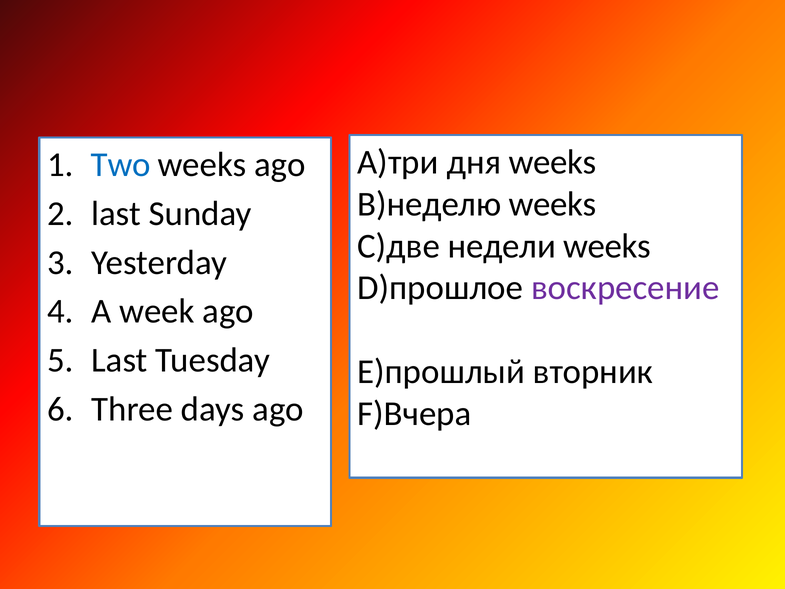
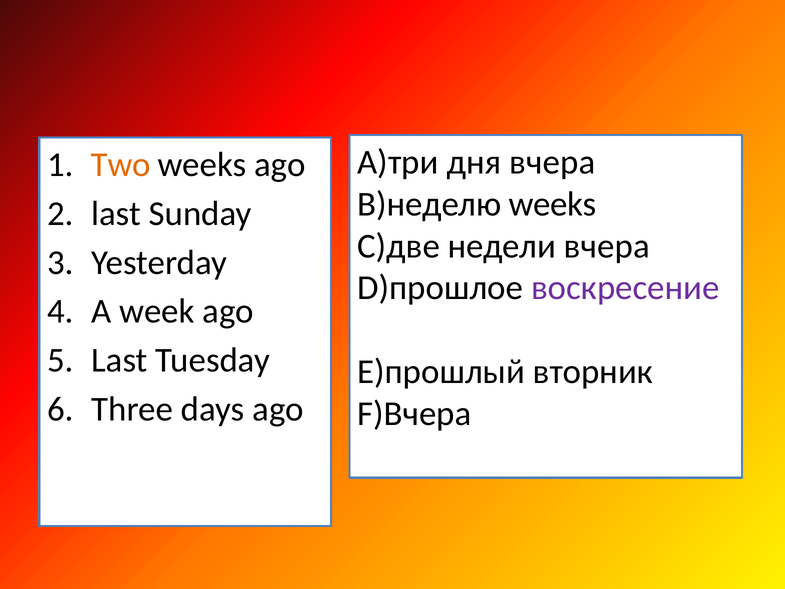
дня weeks: weeks -> вчера (552, 162)
Two colour: blue -> orange (121, 165)
недели weeks: weeks -> вчера (607, 246)
